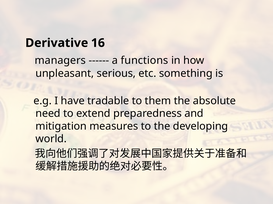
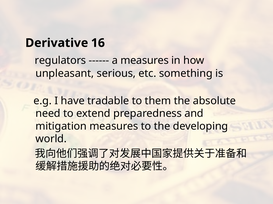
managers: managers -> regulators (60, 61)
a functions: functions -> measures (145, 61)
